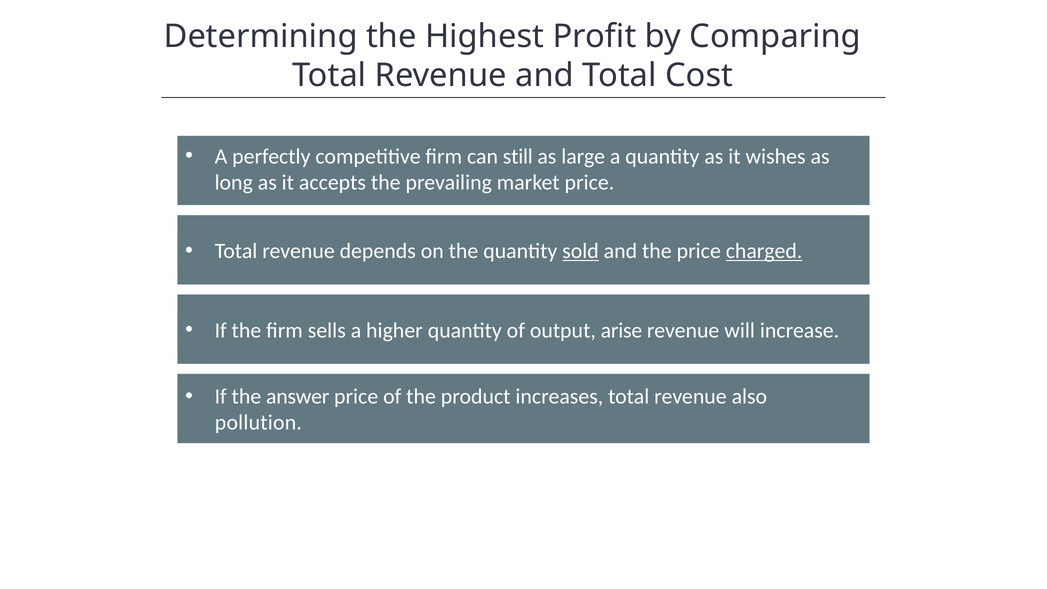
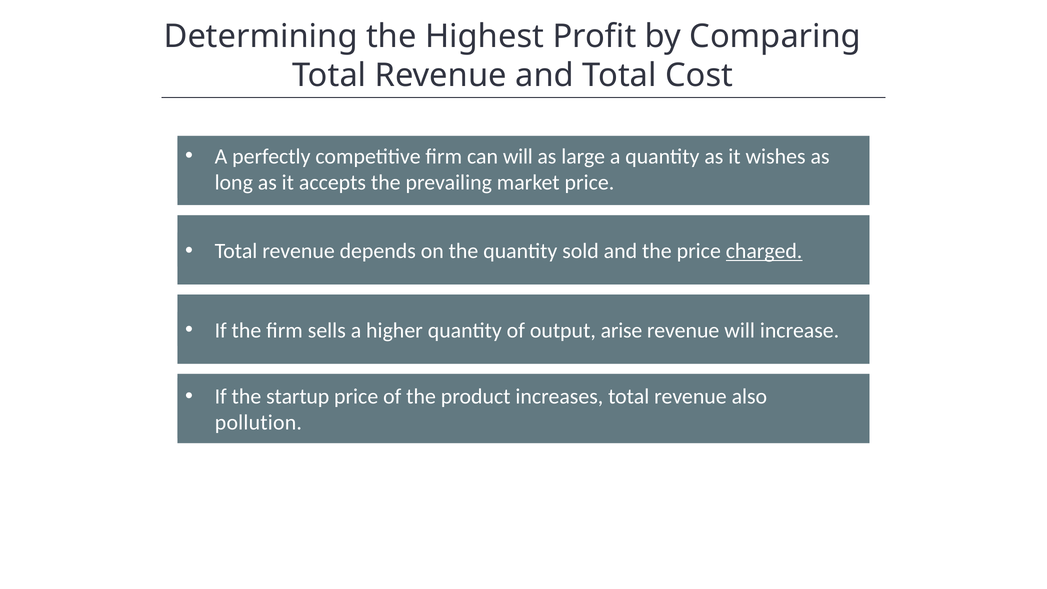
can still: still -> will (518, 156)
sold underline: present -> none (581, 251)
answer: answer -> startup (298, 397)
